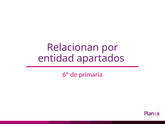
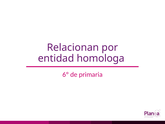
apartados: apartados -> homologa (101, 58)
